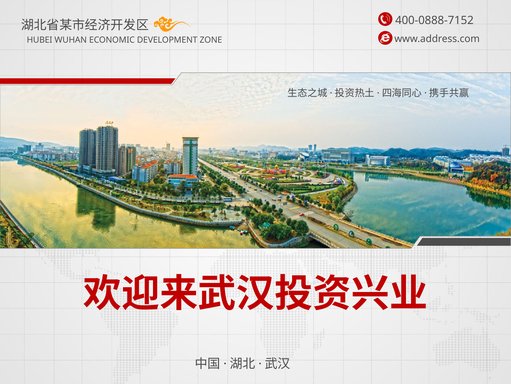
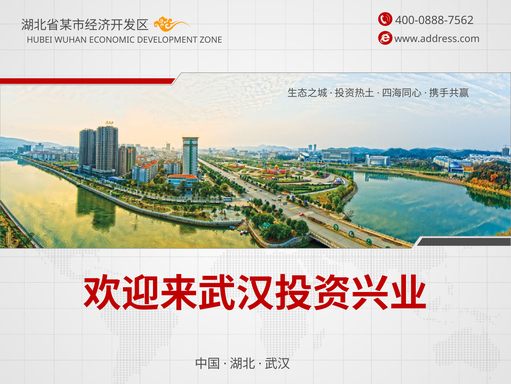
400-0888-7152: 400-0888-7152 -> 400-0888-7562 (434, 20)
